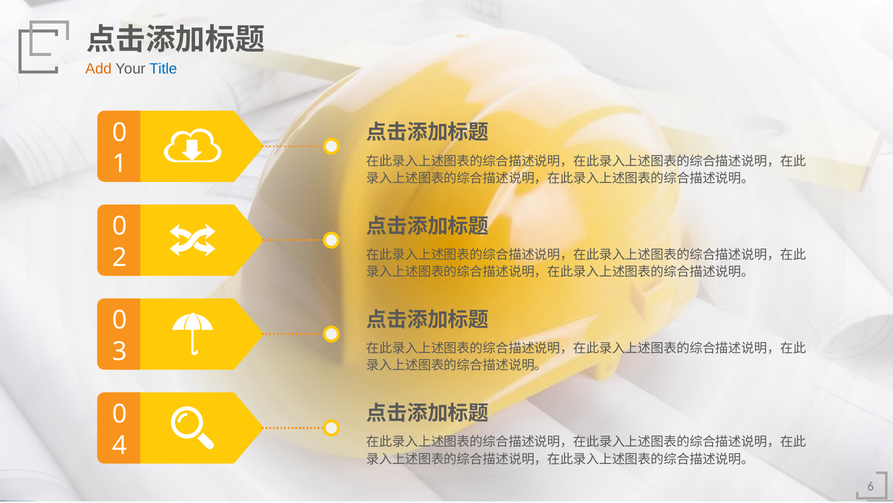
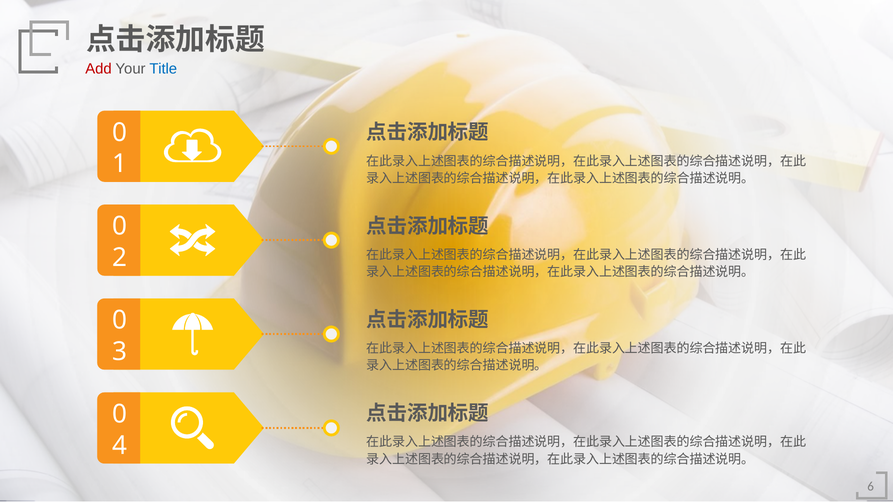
Add colour: orange -> red (98, 69)
